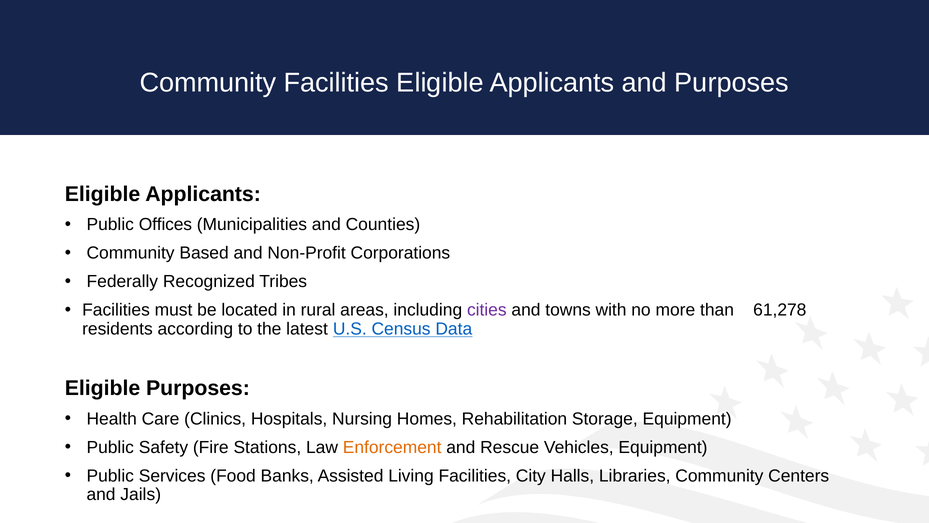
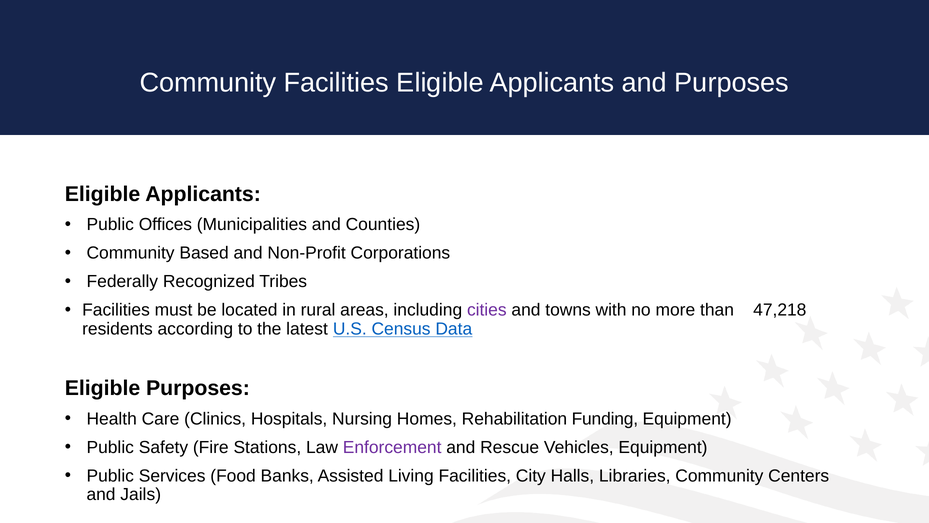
61,278: 61,278 -> 47,218 (780, 310)
Storage: Storage -> Funding (605, 418)
Enforcement colour: orange -> purple (392, 447)
